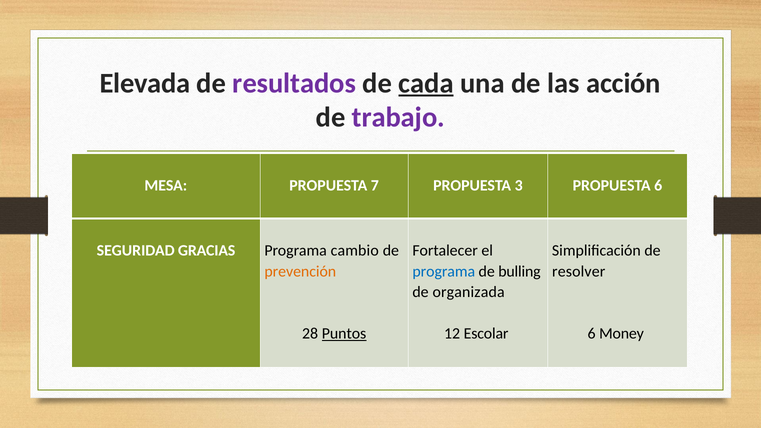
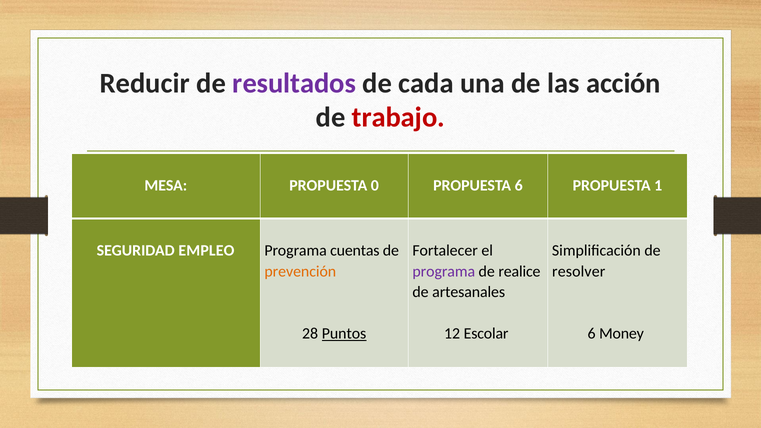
Elevada: Elevada -> Reducir (145, 83)
cada underline: present -> none (426, 83)
trabajo colour: purple -> red (398, 117)
7: 7 -> 0 (375, 186)
PROPUESTA 3: 3 -> 6 (519, 186)
PROPUESTA 6: 6 -> 1 (658, 186)
GRACIAS: GRACIAS -> EMPLEO (206, 251)
cambio: cambio -> cuentas (355, 251)
programa colour: blue -> purple (444, 271)
bulling: bulling -> realice (519, 271)
organizada: organizada -> artesanales (469, 292)
